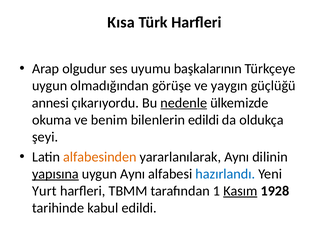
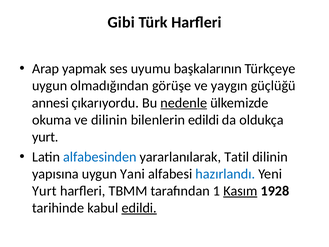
Kısa: Kısa -> Gibi (121, 22)
olgudur: olgudur -> yapmak (84, 69)
benim: benim -> dilinin (109, 120)
şeyi: şeyi -> yurt (45, 137)
alfabesinden colour: orange -> blue (100, 157)
yararlanılarak Aynı: Aynı -> Tatil (237, 157)
yapısına underline: present -> none (55, 174)
uygun Aynı: Aynı -> Yani (133, 174)
edildi underline: none -> present (139, 208)
